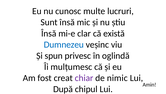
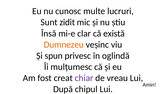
Sunt însă: însă -> zidit (67, 22)
Dumnezeu colour: blue -> orange (64, 44)
nimic: nimic -> vreau (117, 77)
